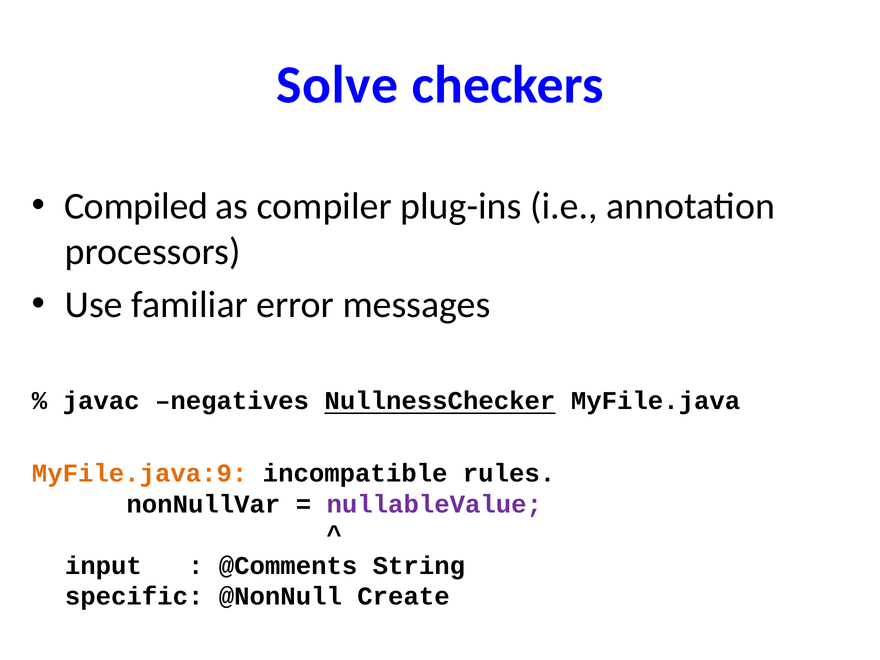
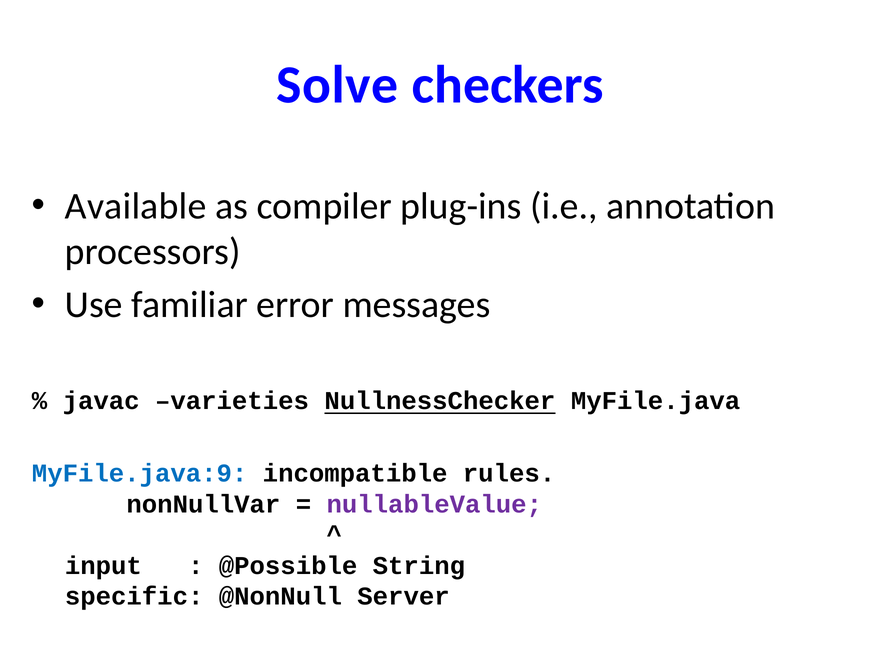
Compiled: Compiled -> Available (136, 206)
negatives: negatives -> varieties (232, 401)
MyFile.java:9 colour: orange -> blue (140, 473)
@Comments: @Comments -> @Possible (288, 566)
Create: Create -> Server (404, 596)
